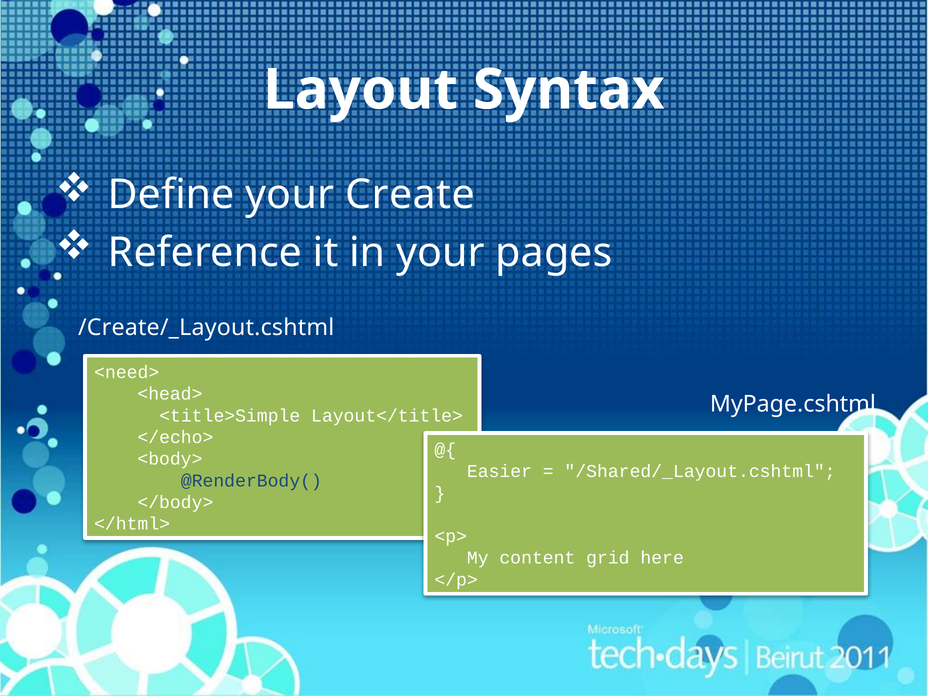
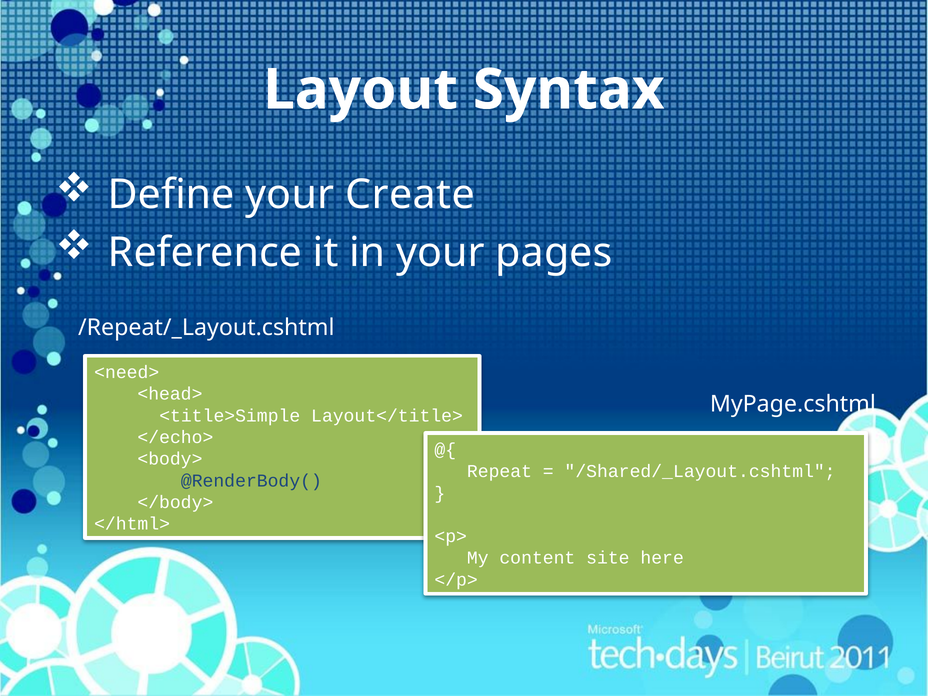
/Create/_Layout.cshtml: /Create/_Layout.cshtml -> /Repeat/_Layout.cshtml (206, 328)
Easier: Easier -> Repeat (499, 471)
grid: grid -> site (608, 558)
